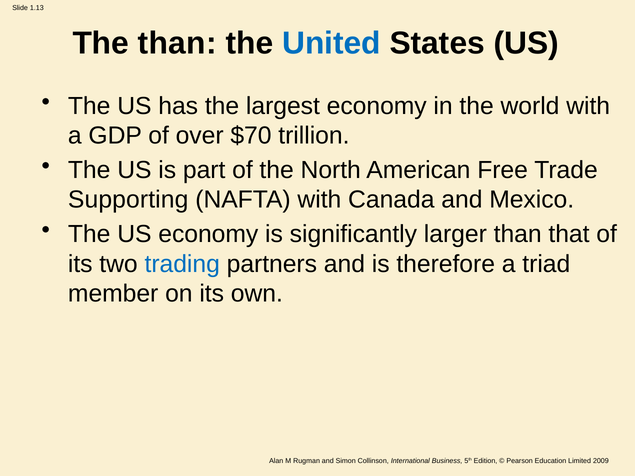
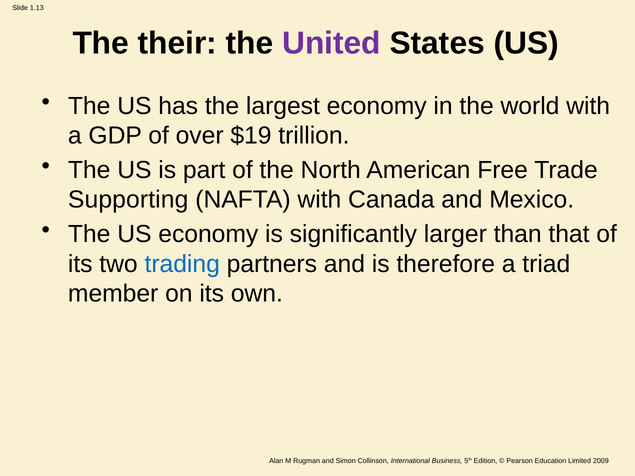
The than: than -> their (177, 43)
United colour: blue -> purple (332, 43)
$70: $70 -> $19 (251, 136)
